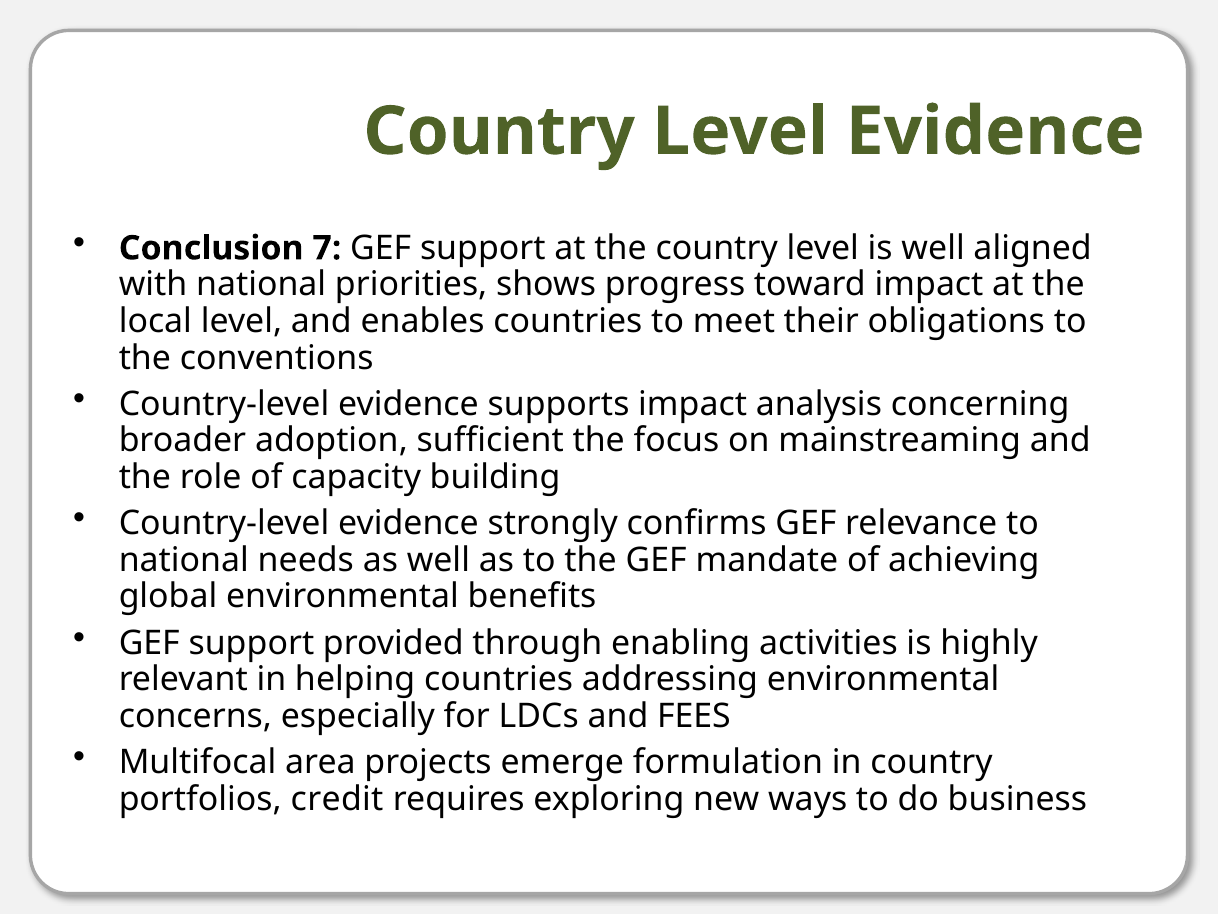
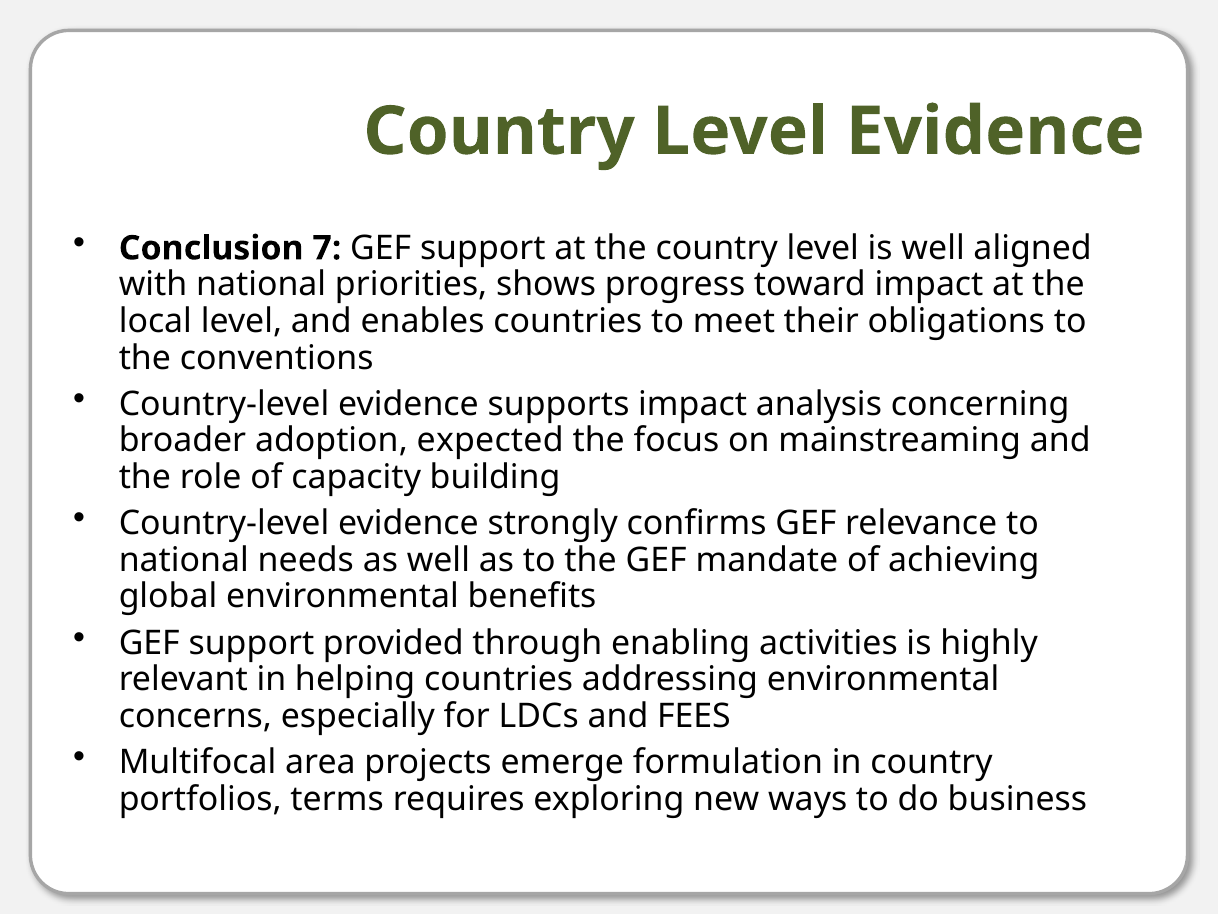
sufficient: sufficient -> expected (490, 440)
credit: credit -> terms (337, 799)
